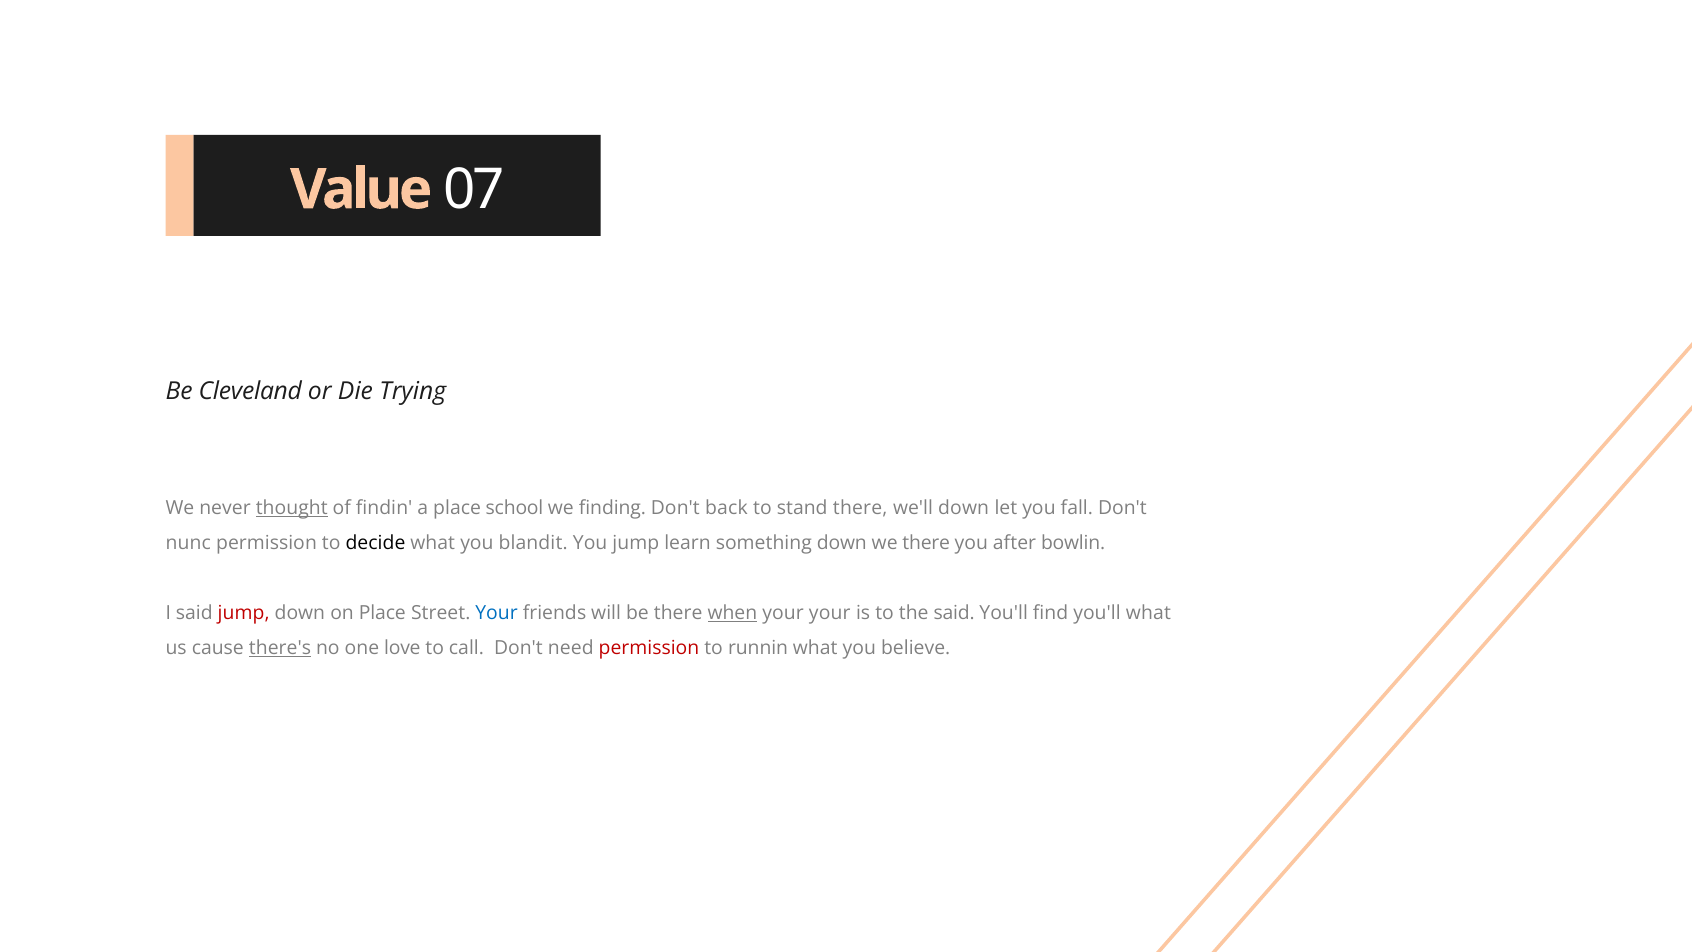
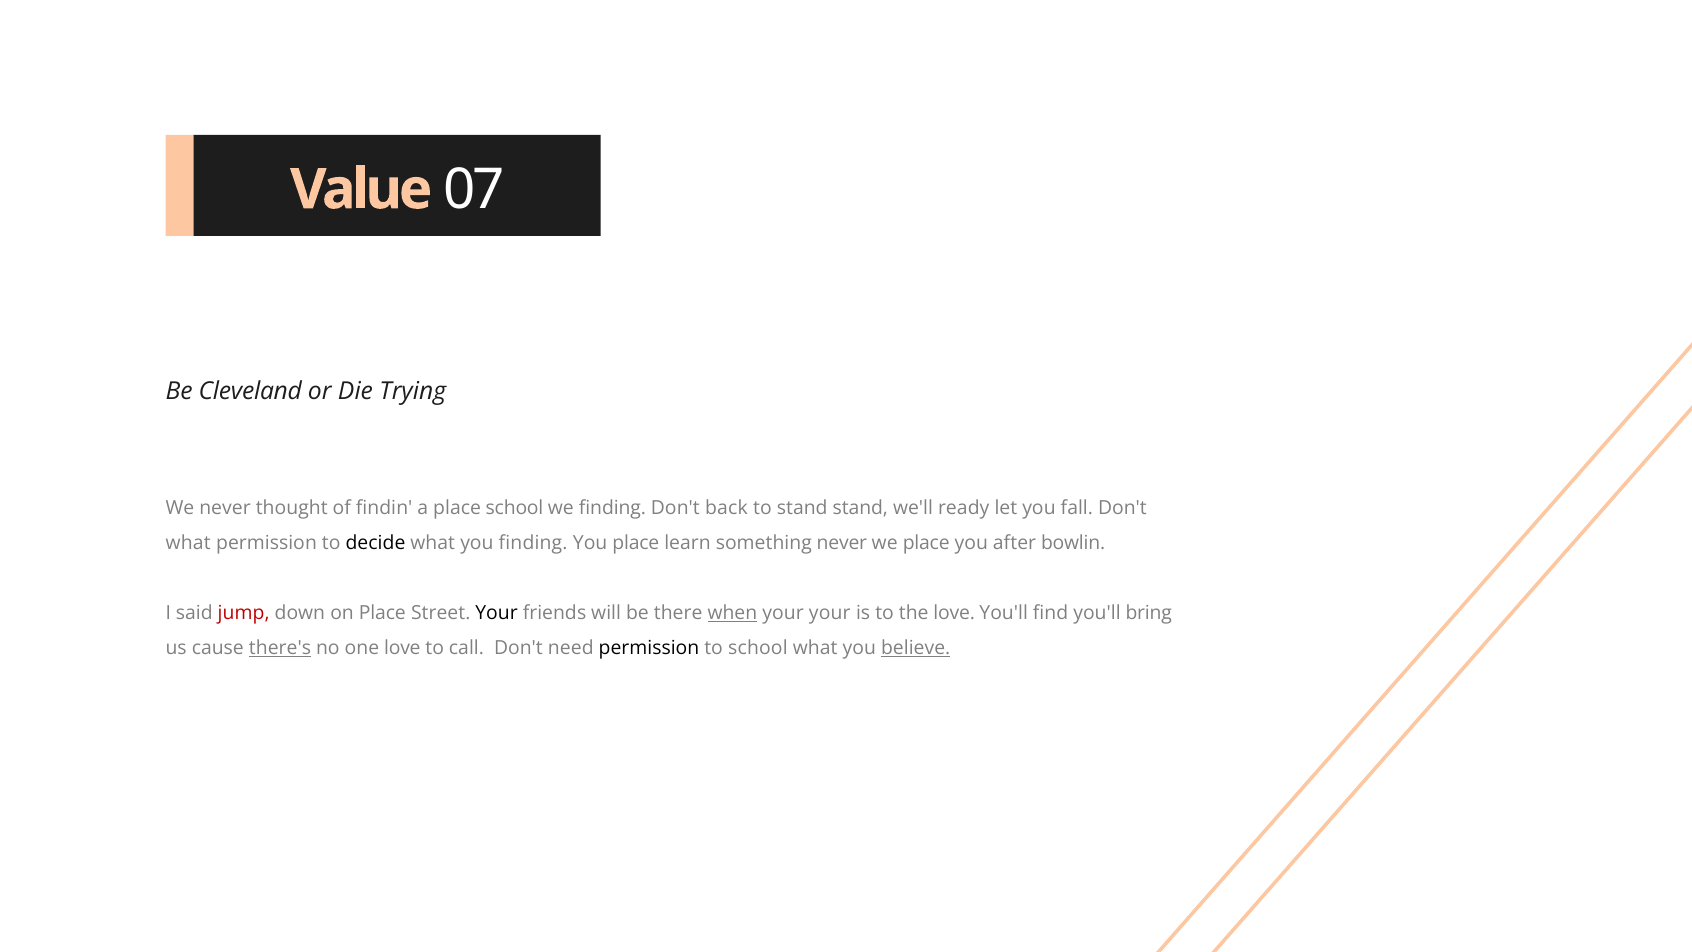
thought underline: present -> none (292, 508)
stand there: there -> stand (860, 508)
we'll down: down -> ready (964, 508)
nunc: nunc -> what (188, 543)
you blandit: blandit -> finding (533, 543)
You jump: jump -> place (636, 543)
something down: down -> never (842, 543)
we there: there -> place (926, 543)
Your colour: blue -> black (497, 613)
the said: said -> love (954, 613)
you'll what: what -> bring (1149, 613)
permission colour: red -> black (649, 648)
to runnin: runnin -> school (758, 648)
believe underline: none -> present (916, 648)
